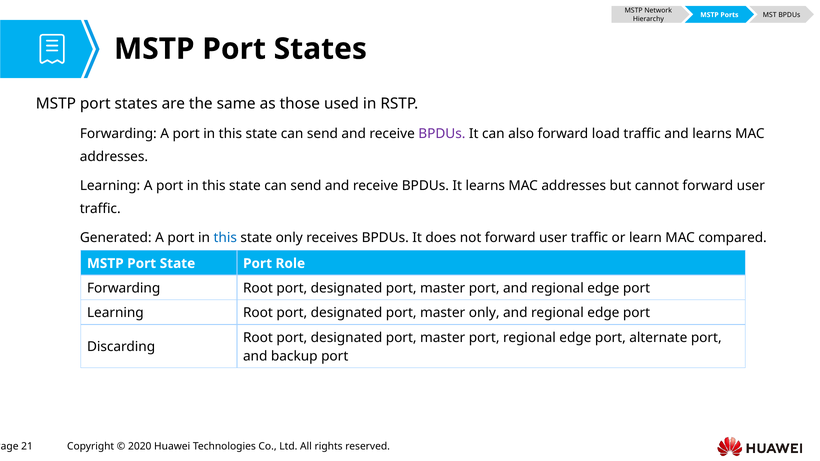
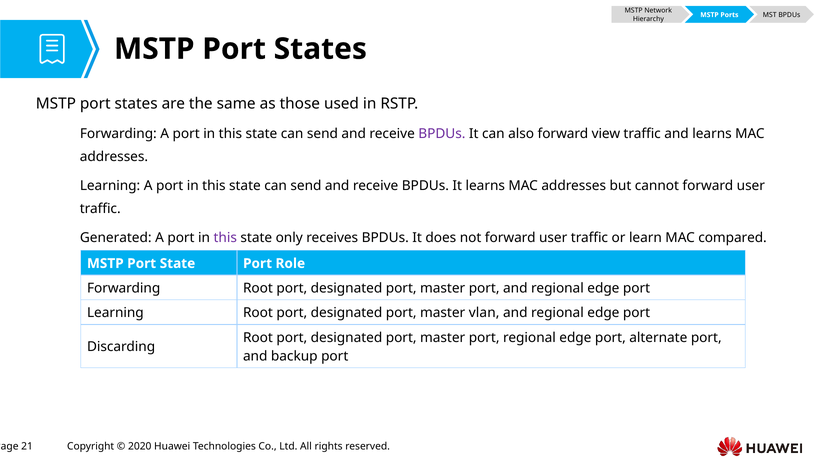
load: load -> view (606, 134)
this colour: blue -> purple (225, 238)
master only: only -> vlan (484, 313)
